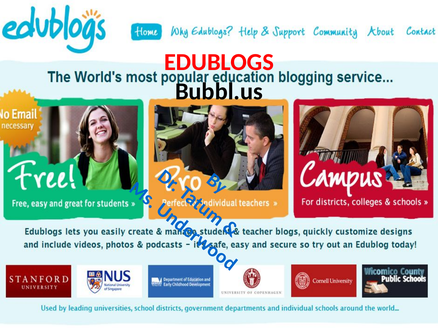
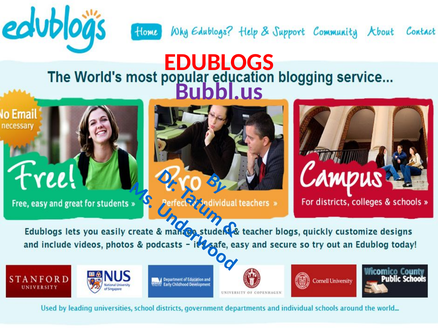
Bubbl.us colour: black -> purple (219, 91)
